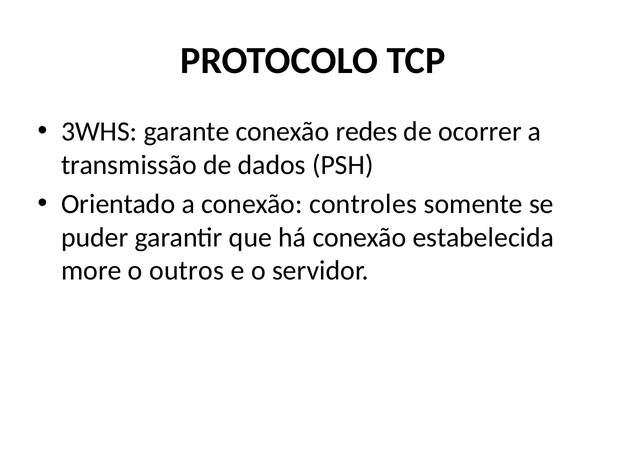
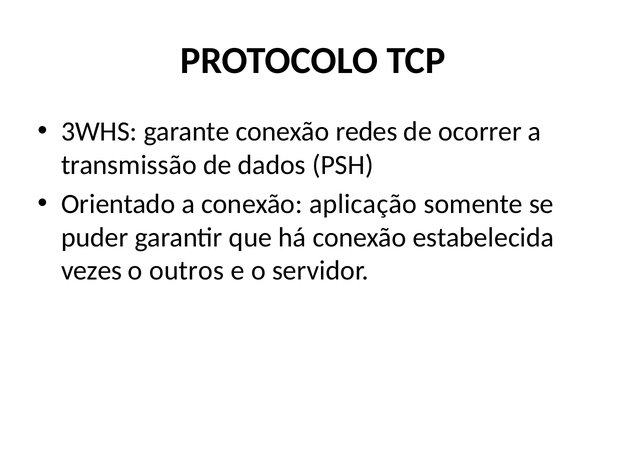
controles: controles -> aplicação (363, 204)
more: more -> vezes (92, 270)
